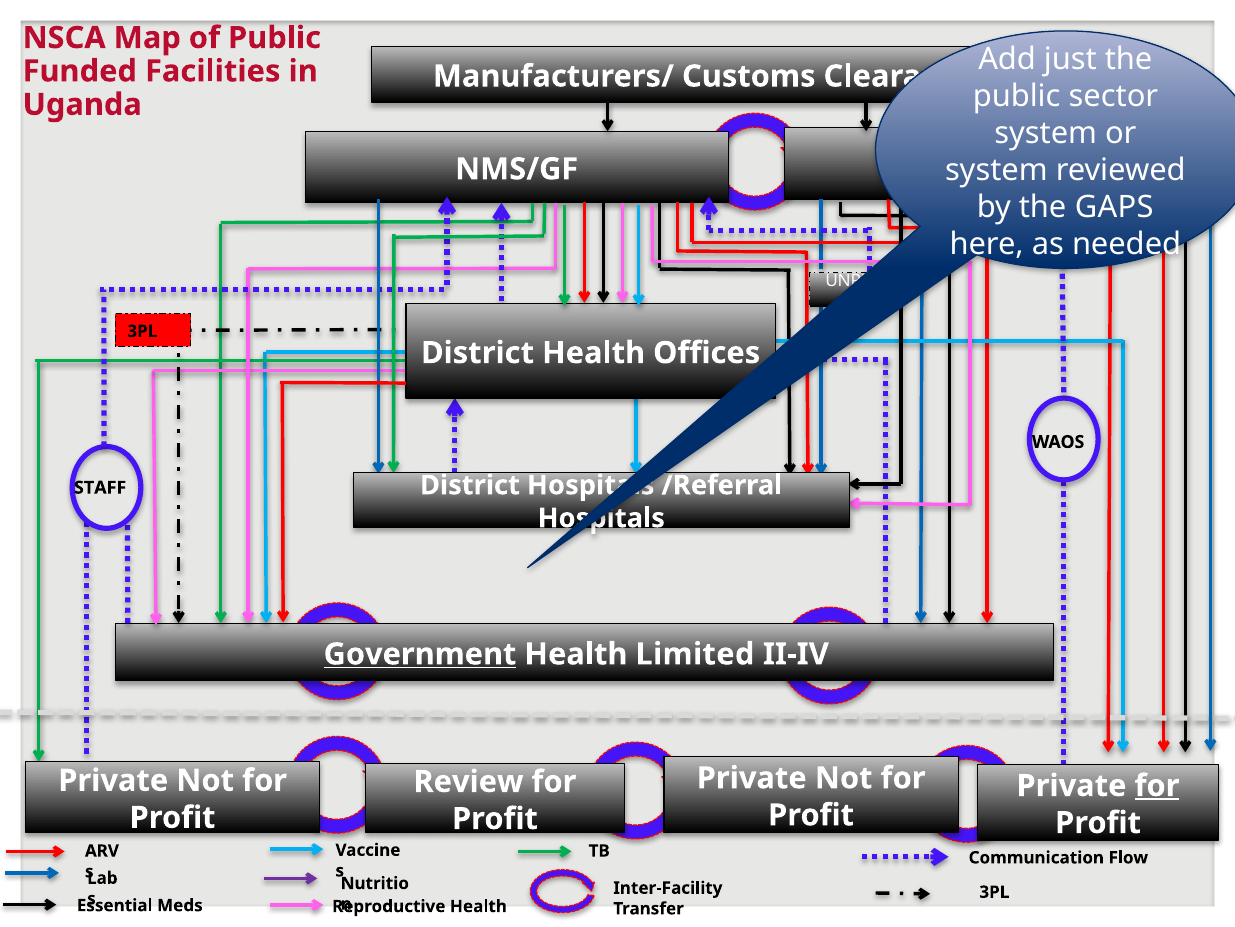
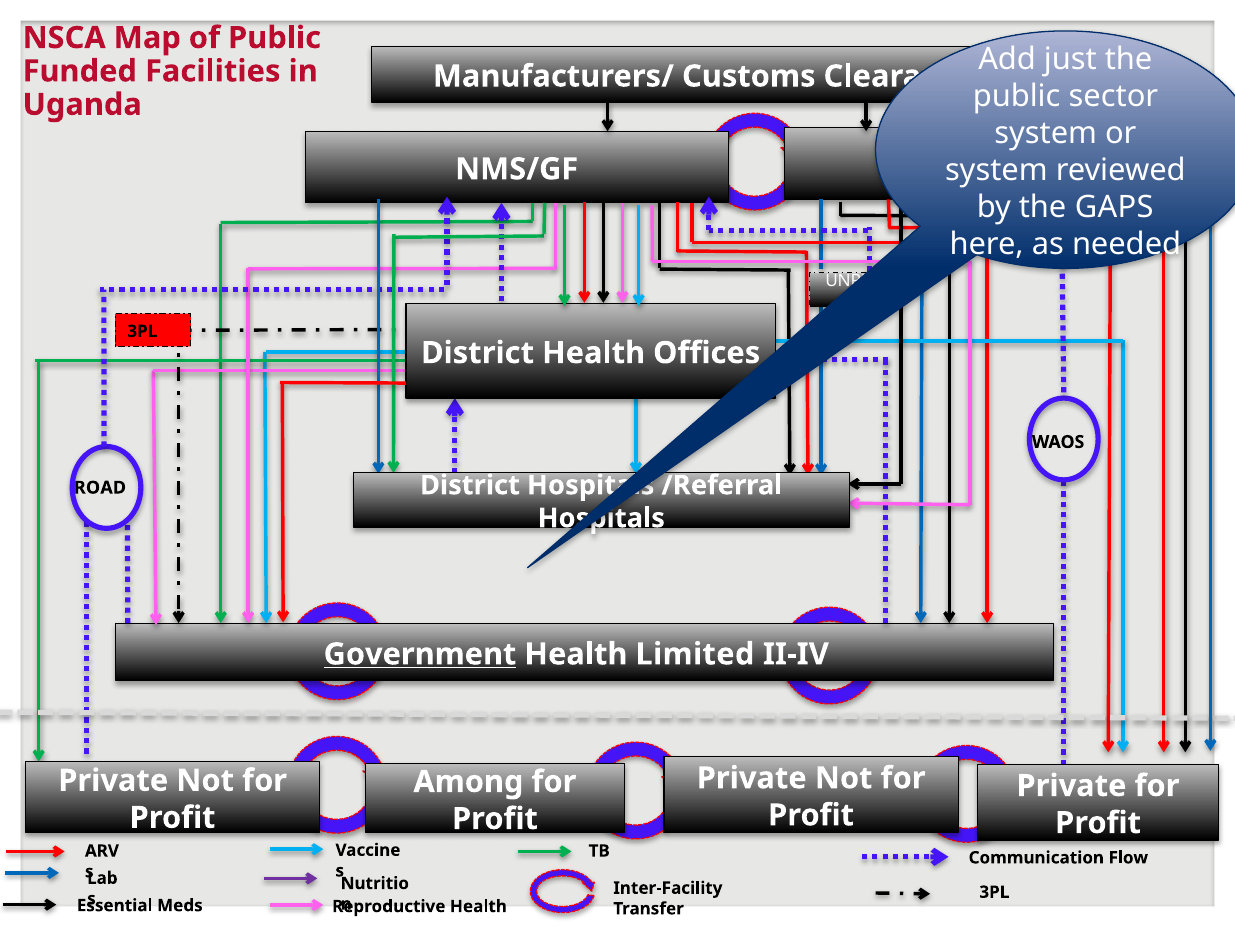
STAFF: STAFF -> ROAD (100, 487)
Review: Review -> Among (468, 781)
for underline: present -> none (1157, 785)
